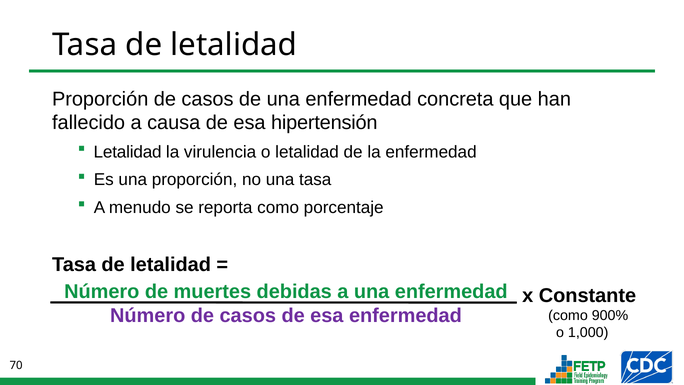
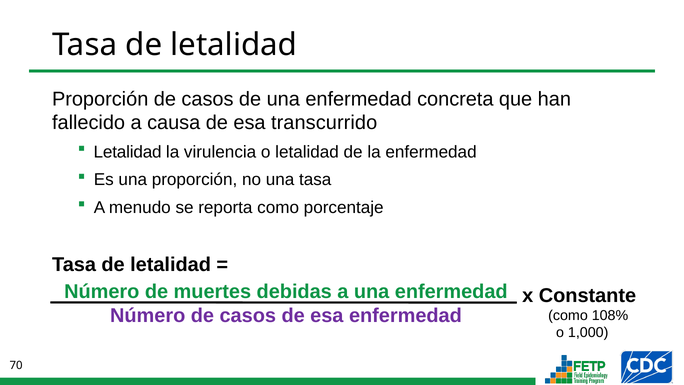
hipertensión: hipertensión -> transcurrido (324, 123)
900%: 900% -> 108% (610, 315)
